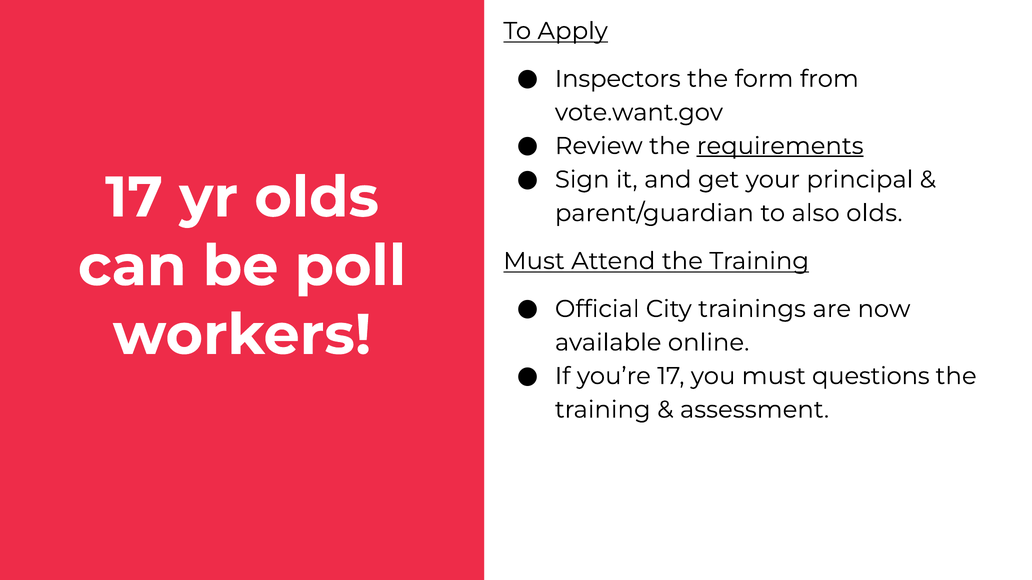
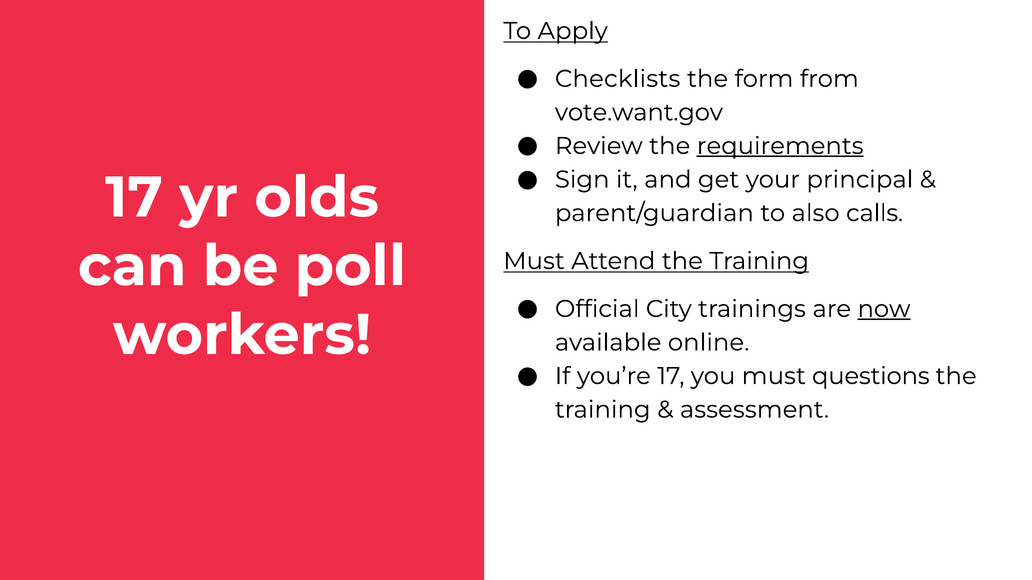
Inspectors: Inspectors -> Checklists (618, 79)
also olds: olds -> calls (875, 213)
now underline: none -> present (884, 309)
